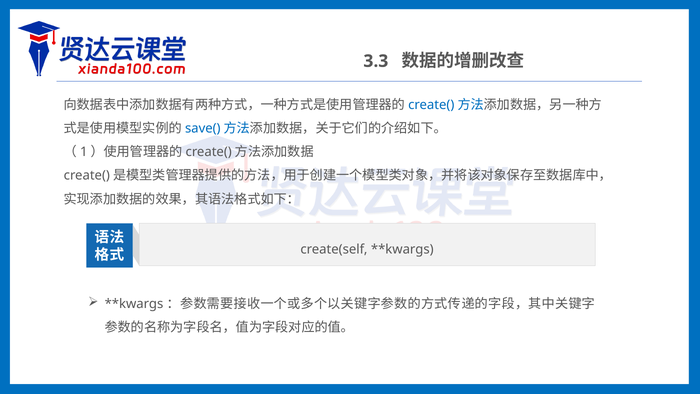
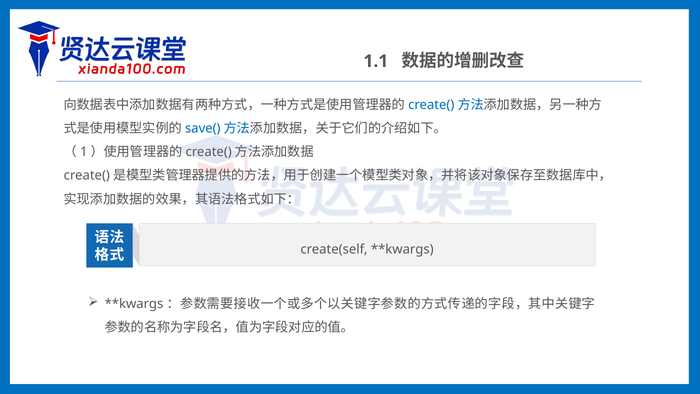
3.3: 3.3 -> 1.1 (376, 61)
